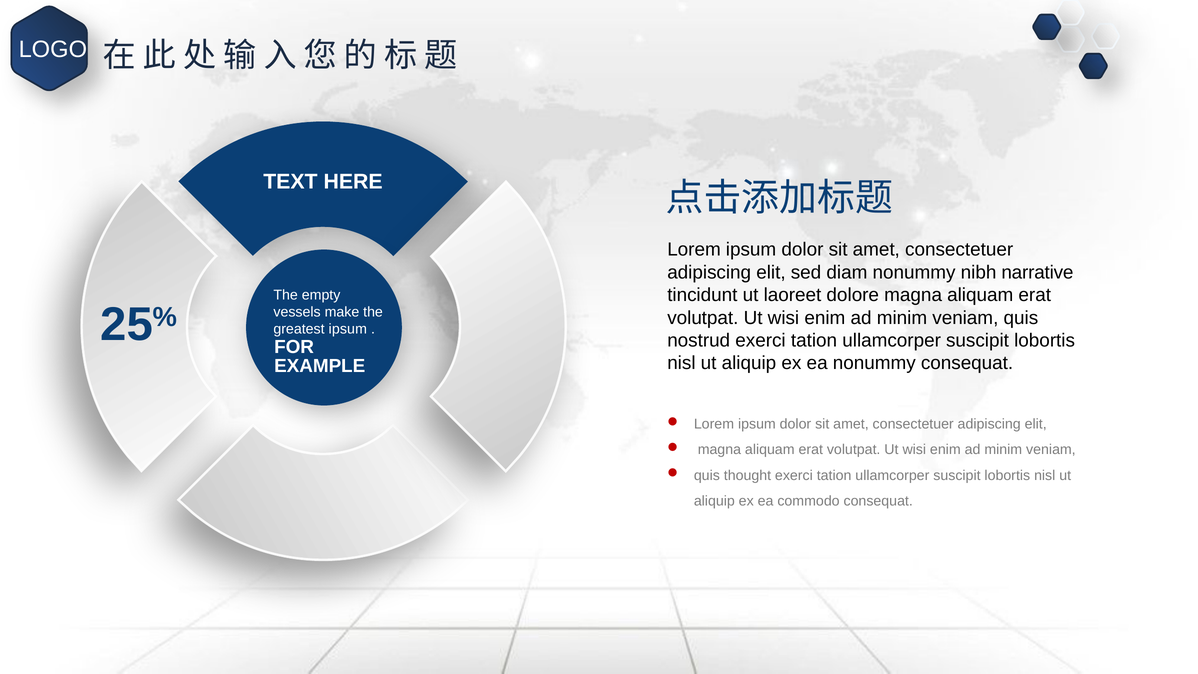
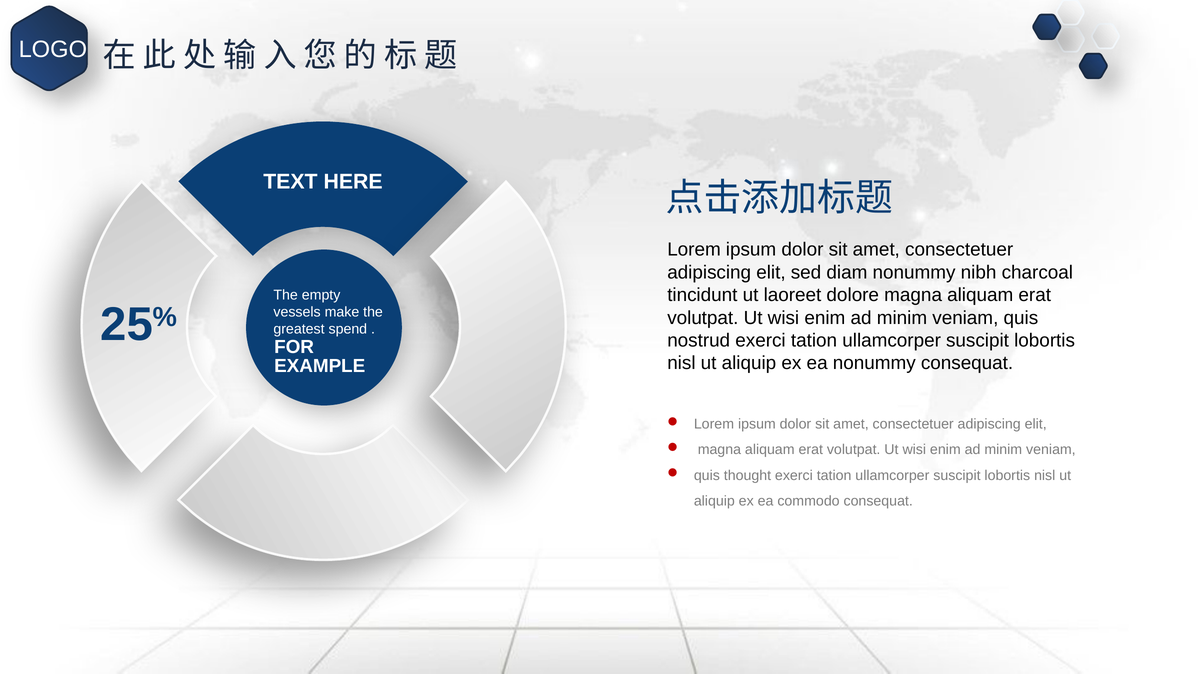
narrative: narrative -> charcoal (1037, 272)
greatest ipsum: ipsum -> spend (348, 329)
